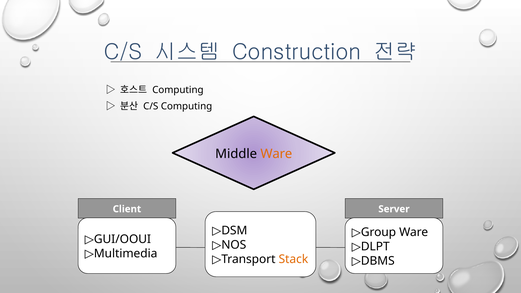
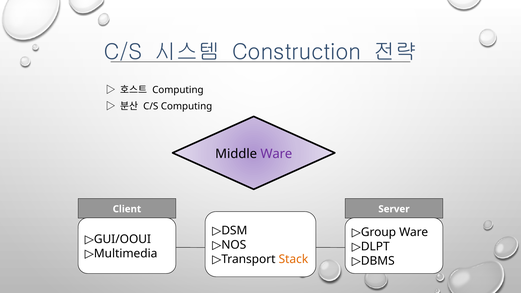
Ware colour: orange -> purple (276, 154)
